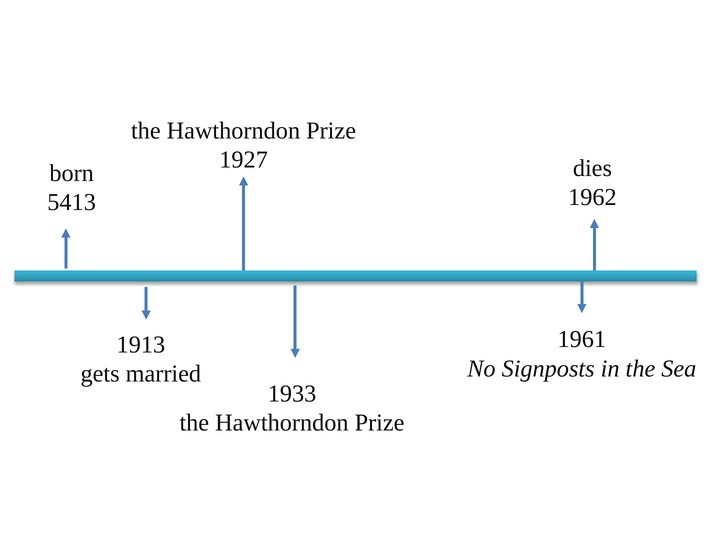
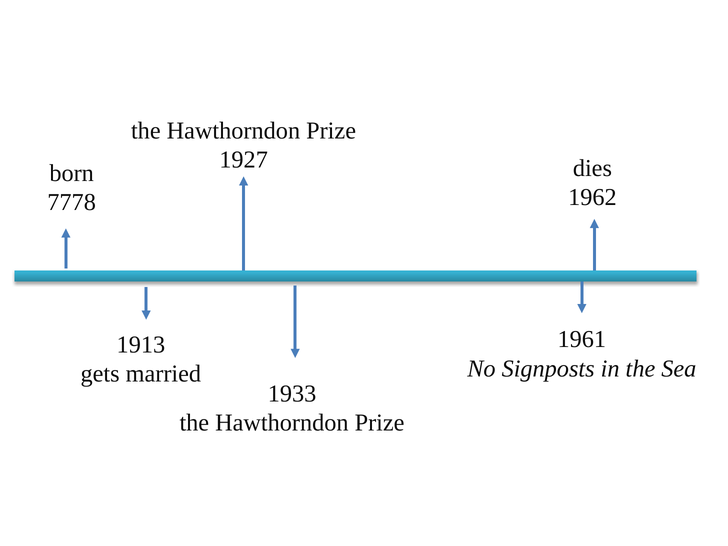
5413: 5413 -> 7778 (72, 202)
